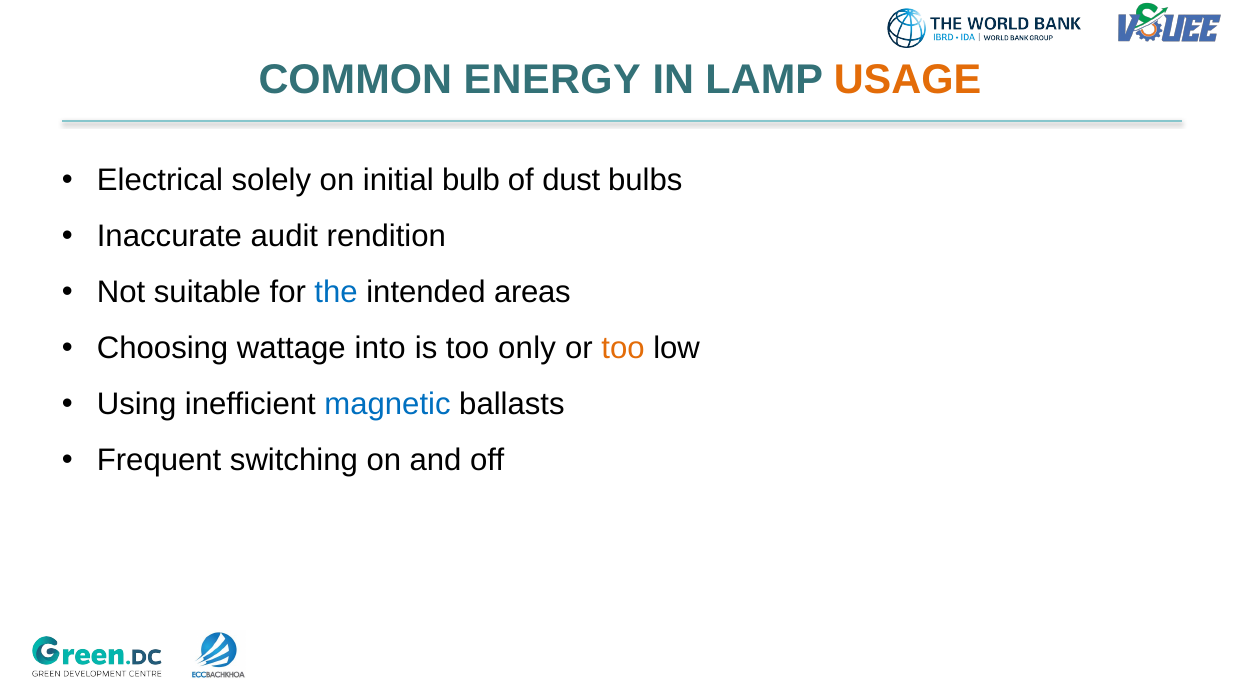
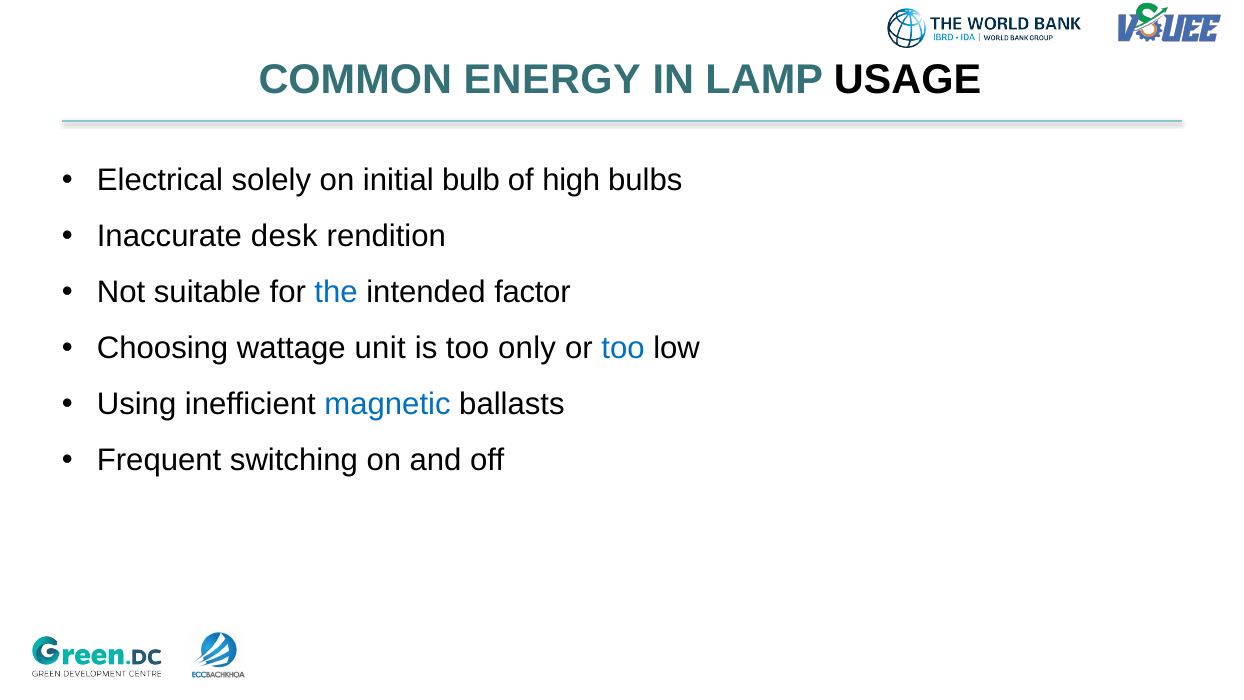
USAGE colour: orange -> black (907, 80)
dust: dust -> high (571, 180)
audit: audit -> desk (284, 236)
areas: areas -> factor (532, 292)
into: into -> unit (380, 348)
too colour: orange -> blue (623, 348)
